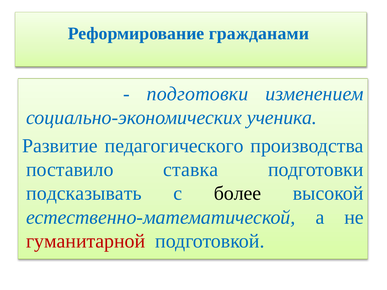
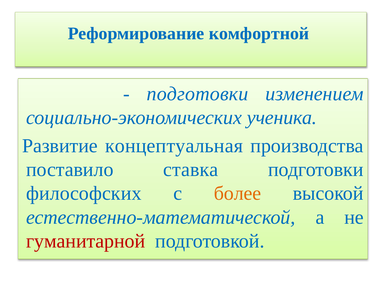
гражданами: гражданами -> комфортной (259, 34)
педагогического: педагогического -> концептуальная (174, 146)
подсказывать: подсказывать -> философских (84, 194)
более colour: black -> orange (238, 194)
